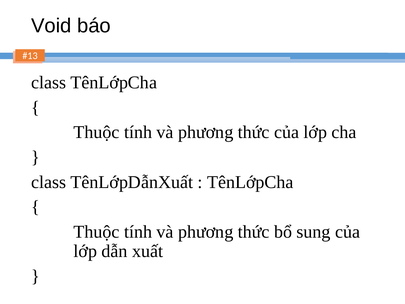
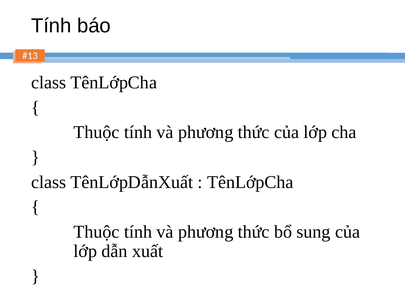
Void: Void -> Tính (51, 26)
